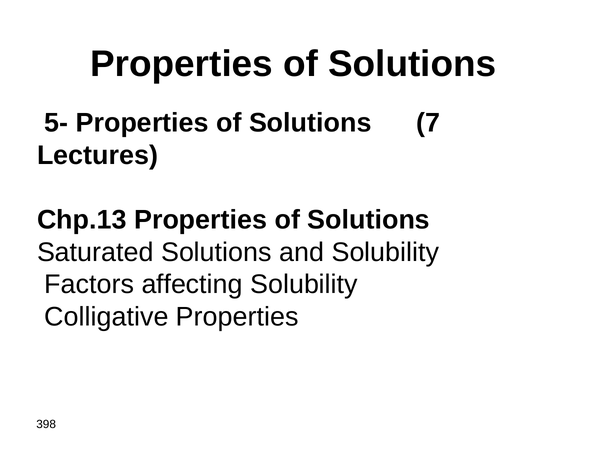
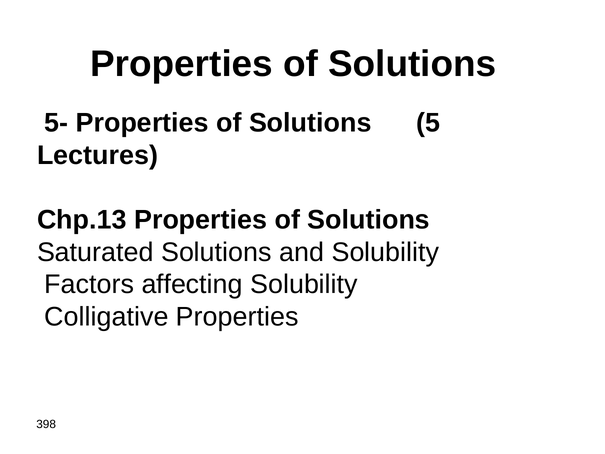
7: 7 -> 5 (428, 123)
